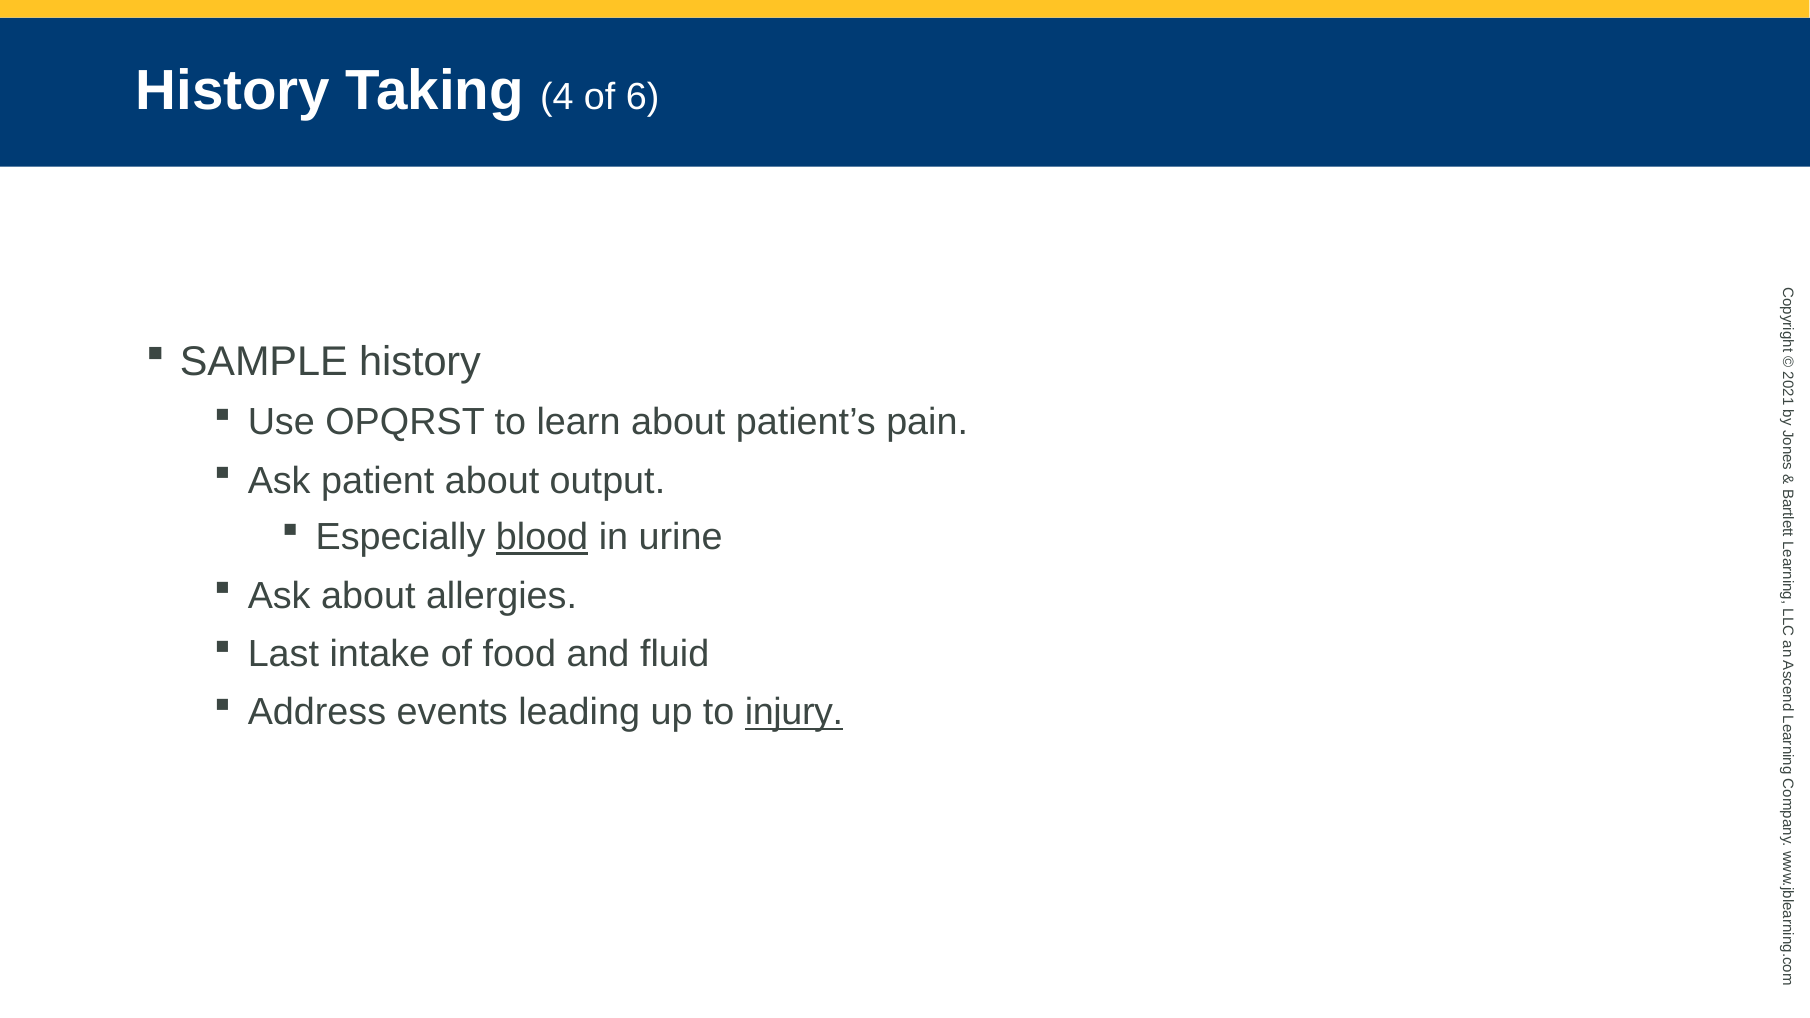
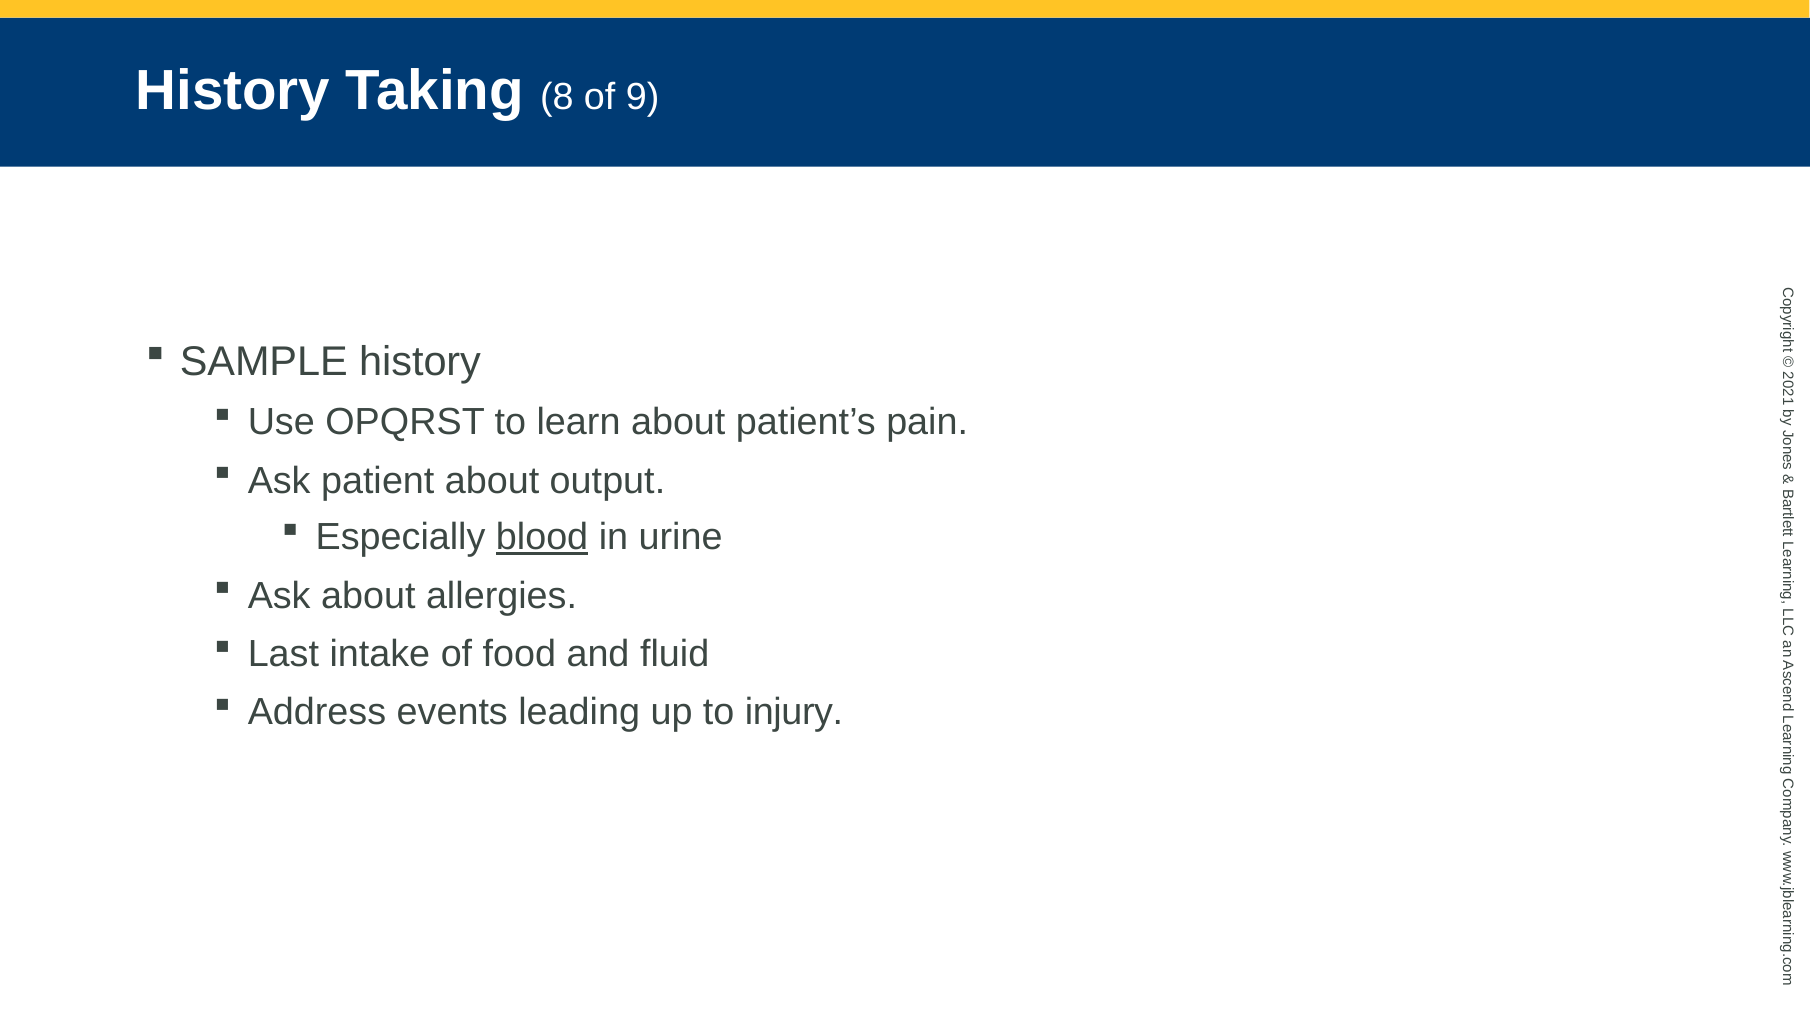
4: 4 -> 8 (557, 97)
6: 6 -> 9 (643, 97)
injury underline: present -> none (794, 713)
